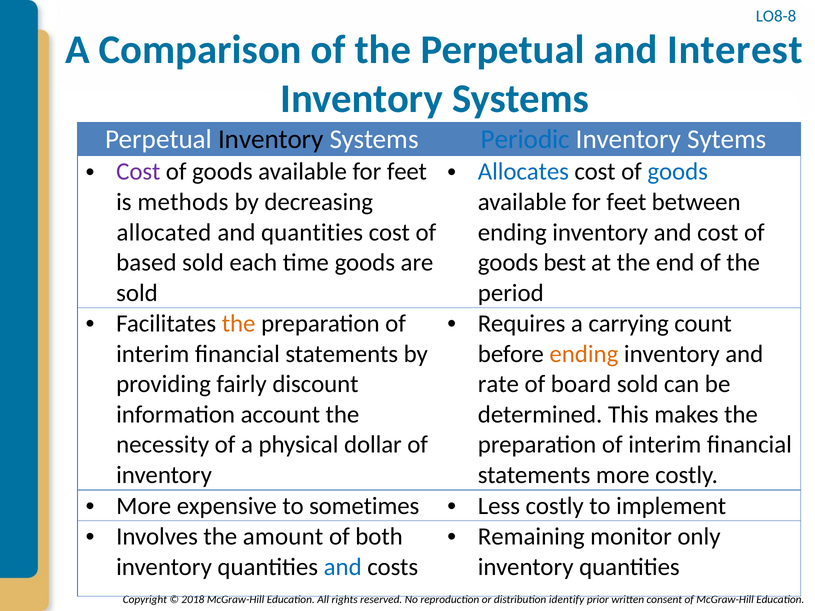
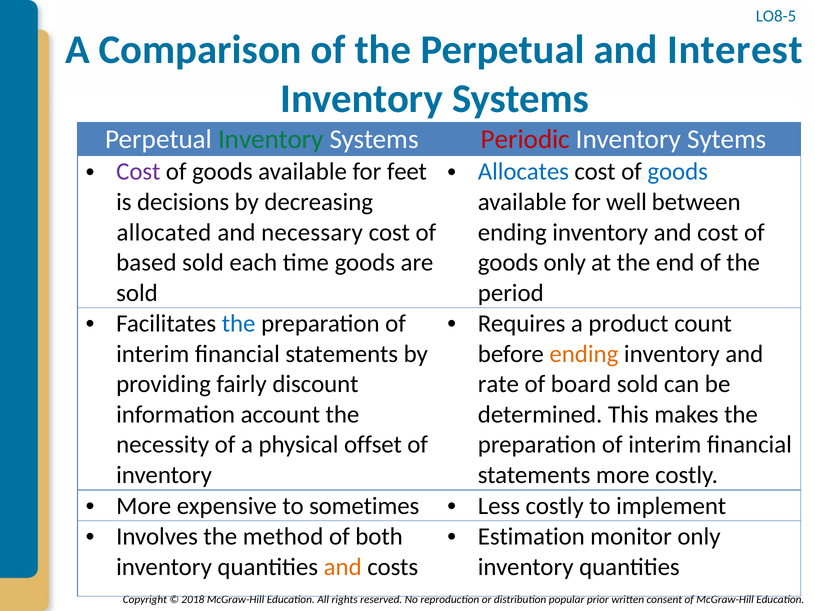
LO8-8: LO8-8 -> LO8-5 (776, 16)
Inventory colour: black -> green (271, 140)
Periodic colour: blue -> red (525, 140)
methods: methods -> decisions (183, 202)
feet: feet -> well (626, 202)
and quantities: quantities -> necessary (312, 232)
goods best: best -> only (565, 263)
the colour: orange -> blue (239, 324)
carrying: carrying -> product (628, 324)
dollar: dollar -> offset (373, 445)
amount: amount -> method (283, 537)
Remaining: Remaining -> Estimation (531, 537)
and colour: blue -> orange (343, 567)
identify: identify -> popular (567, 600)
